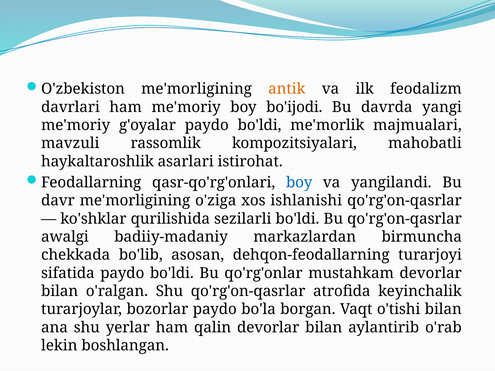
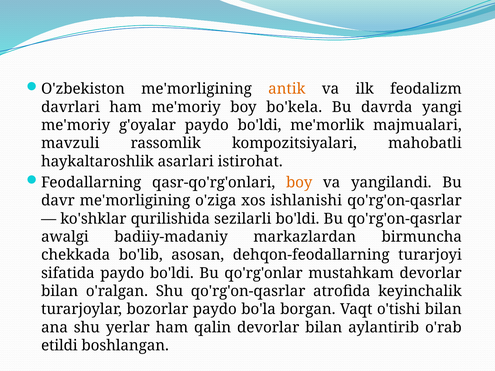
bo'ijodi: bo'ijodi -> bo'kela (294, 107)
boy colour: blue -> orange (299, 183)
lekin: lekin -> etildi (59, 346)
